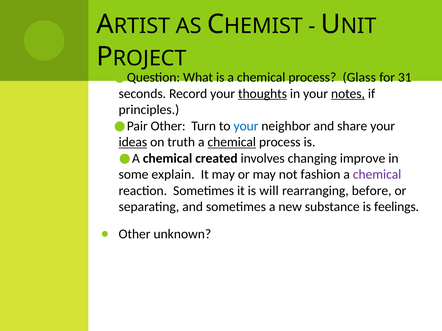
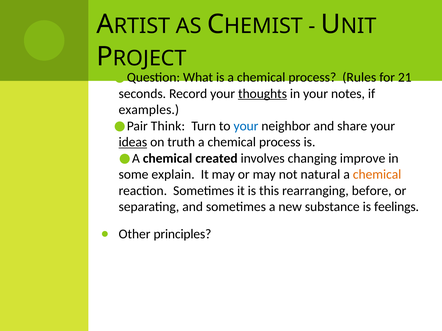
Glass: Glass -> Rules (359, 78)
31: 31 -> 21 (405, 78)
notes underline: present -> none (348, 94)
principles: principles -> examples (149, 110)
Pair Other: Other -> Think (168, 126)
chemical underline: present -> none (232, 142)
fashion: fashion -> natural (320, 175)
chemical colour: purple -> orange (377, 175)
will: will -> this (269, 191)
unknown: unknown -> principles (182, 234)
